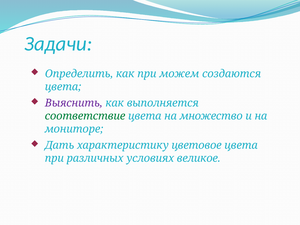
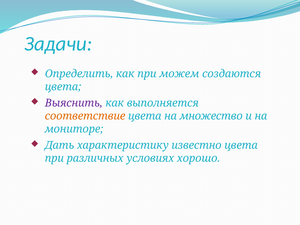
соответствие colour: green -> orange (85, 116)
цветовое: цветовое -> известно (197, 145)
великое: великое -> хорошо (199, 158)
